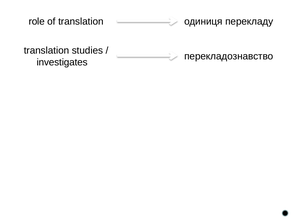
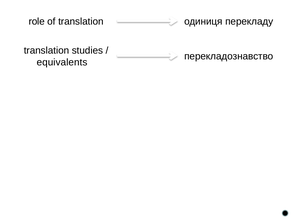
investigates: investigates -> equivalents (62, 62)
